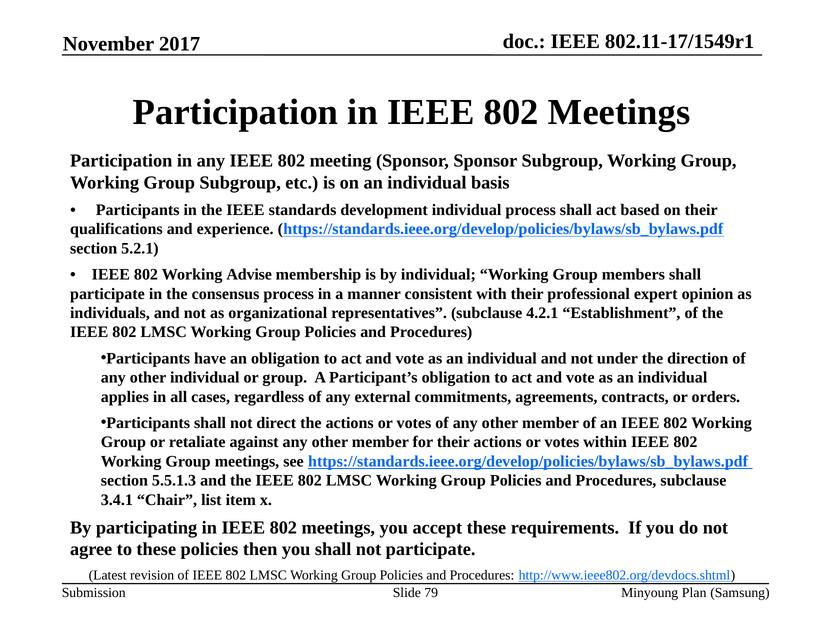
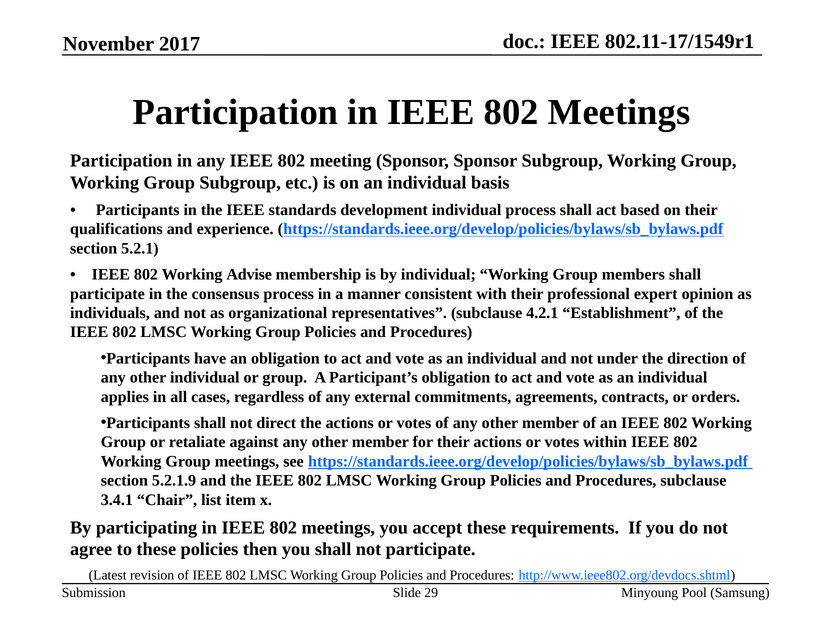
5.5.1.3: 5.5.1.3 -> 5.2.1.9 (174, 481)
79: 79 -> 29 (431, 593)
Plan: Plan -> Pool (694, 593)
